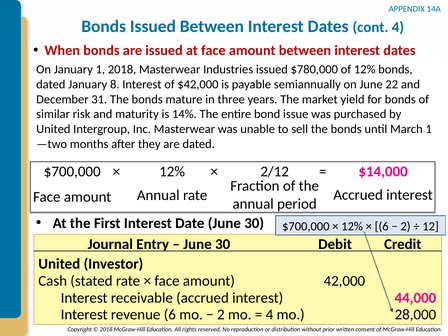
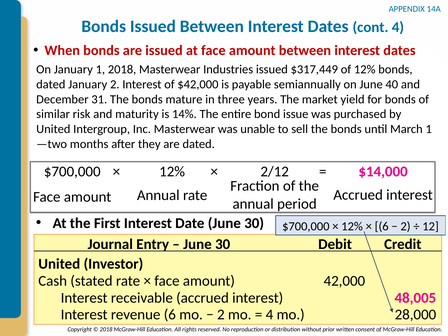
$780,000: $780,000 -> $317,449 (314, 69)
January 8: 8 -> 2 (115, 84)
22: 22 -> 40 (392, 84)
44,000: 44,000 -> 48,005 (415, 298)
